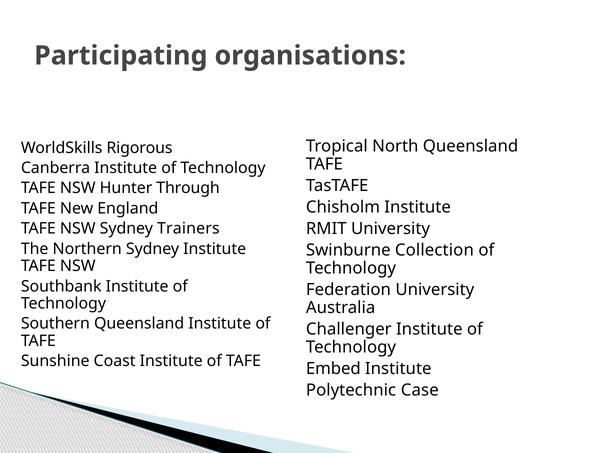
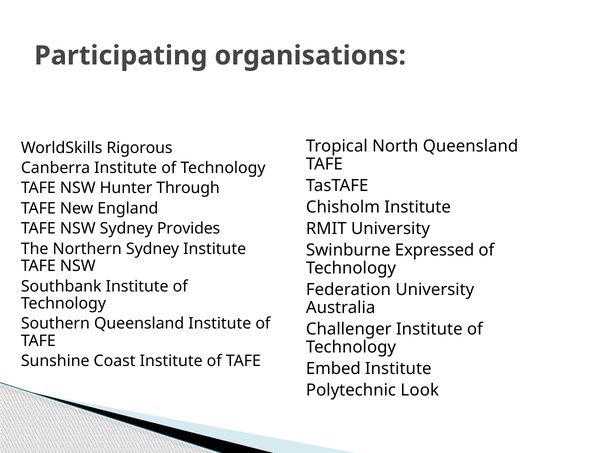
Trainers: Trainers -> Provides (189, 229)
Collection: Collection -> Expressed (435, 250)
Case: Case -> Look (420, 390)
